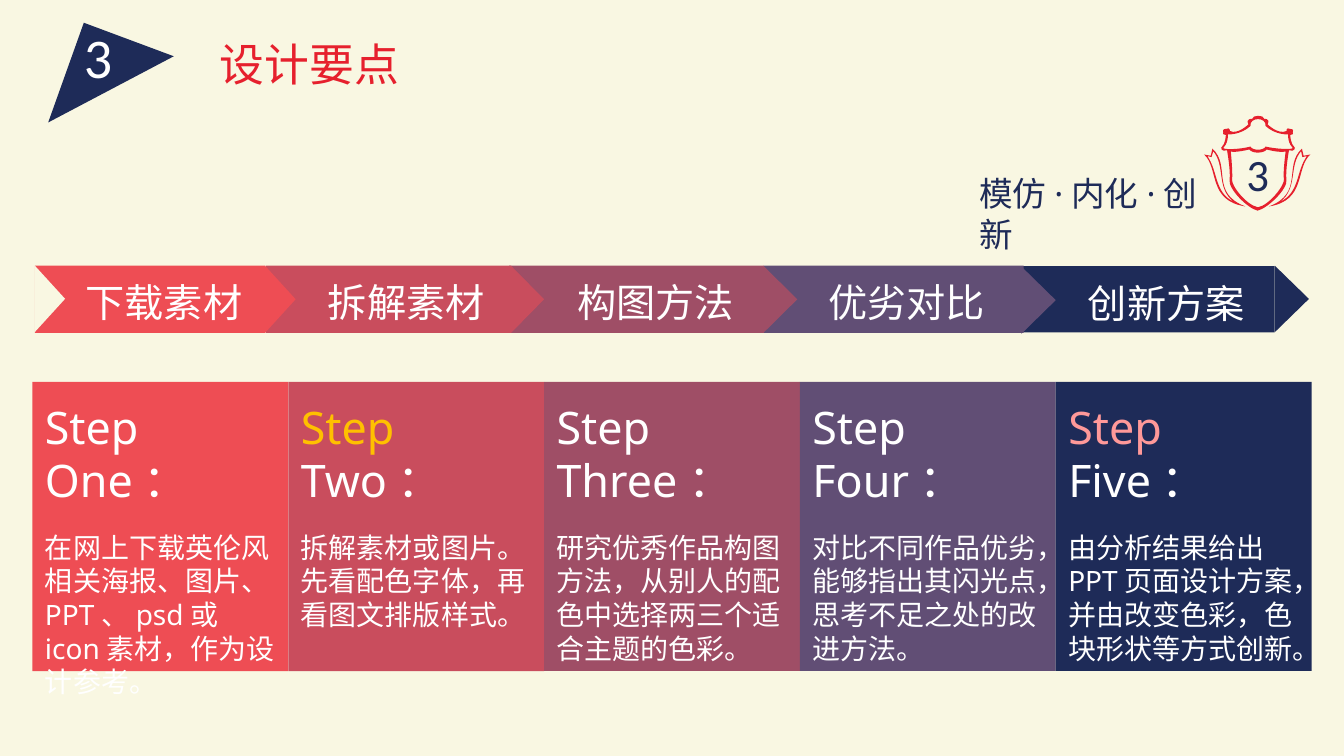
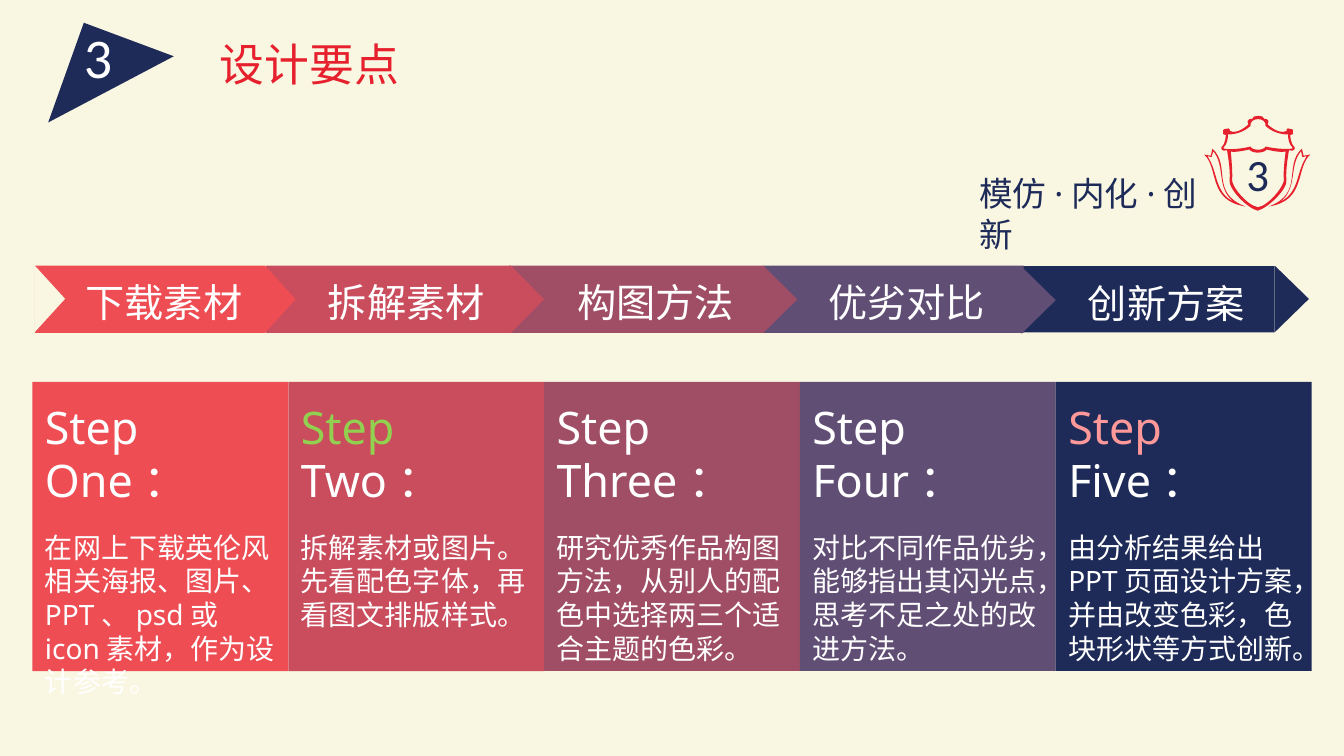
Step colour: yellow -> light green (348, 429)
